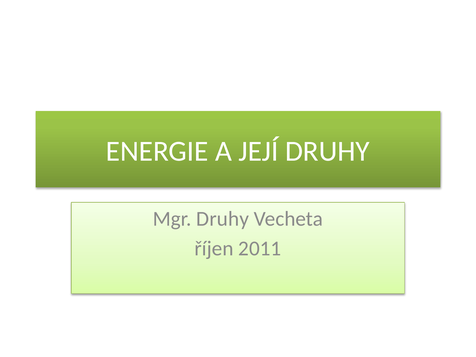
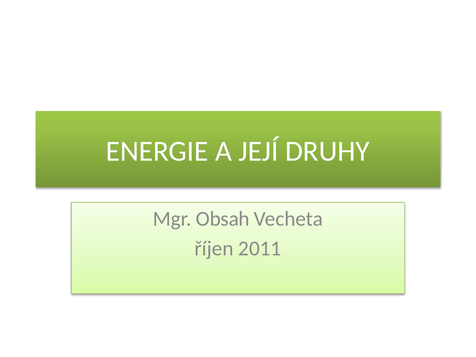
Mgr Druhy: Druhy -> Obsah (223, 219)
